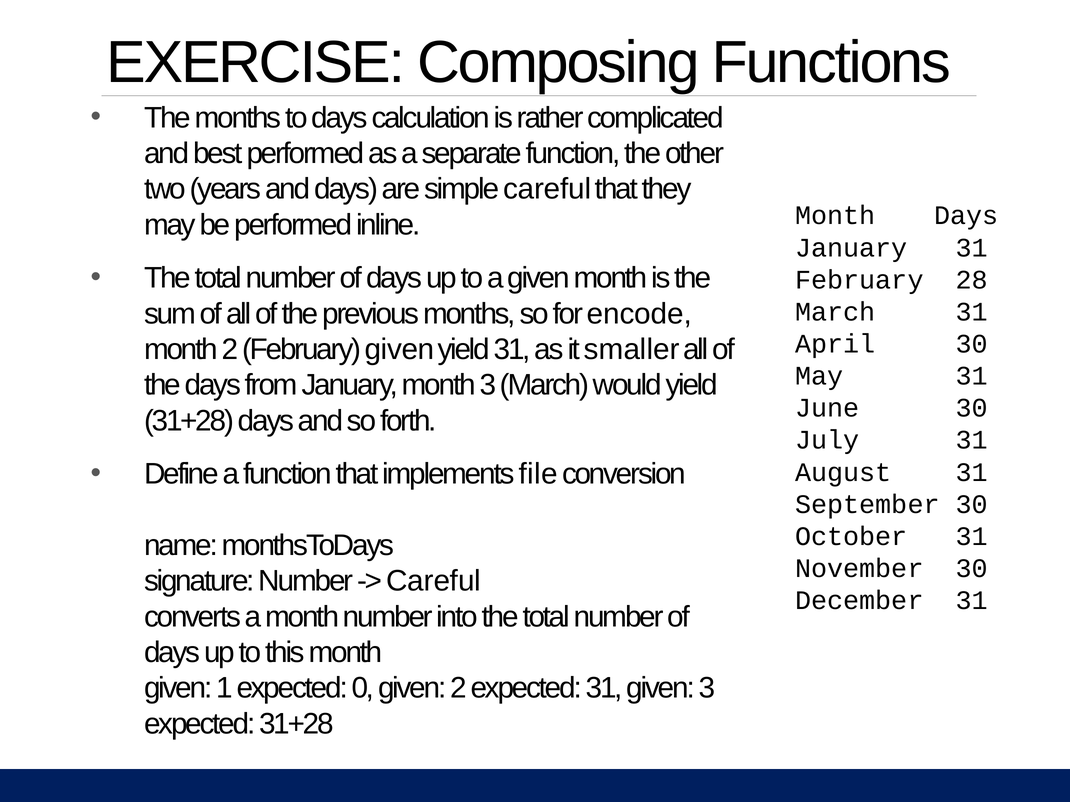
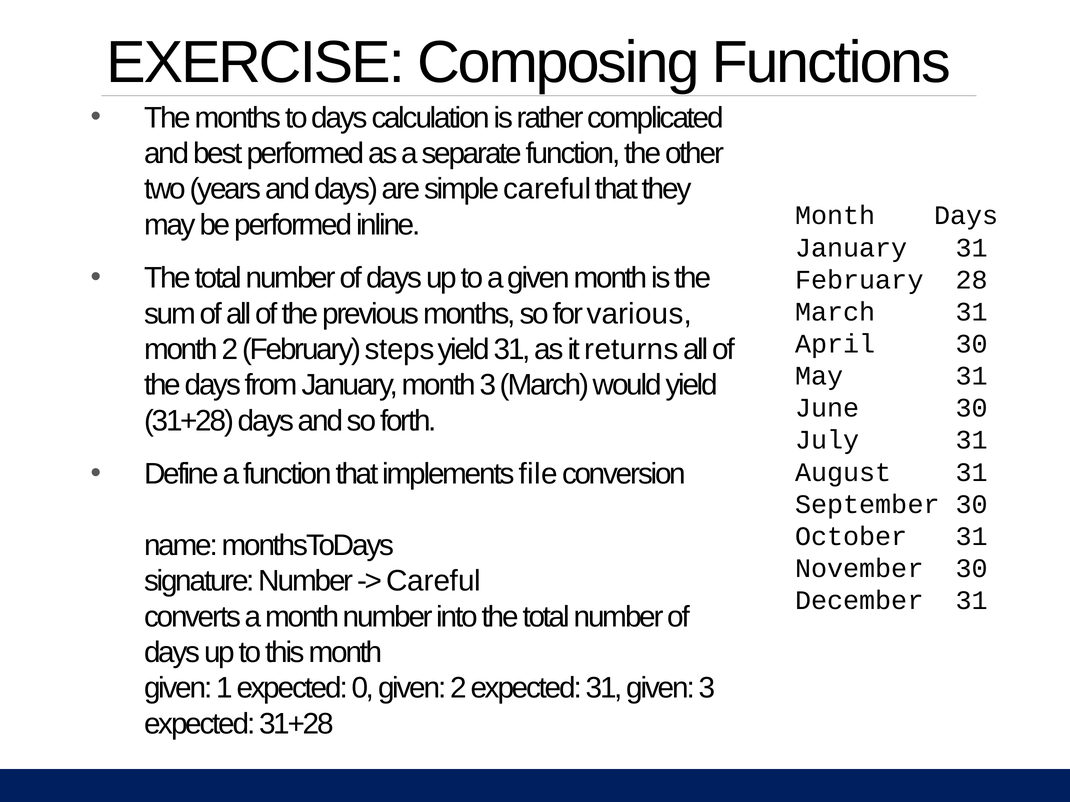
encode: encode -> various (639, 314)
February given: given -> steps (399, 350)
smaller: smaller -> returns (632, 350)
